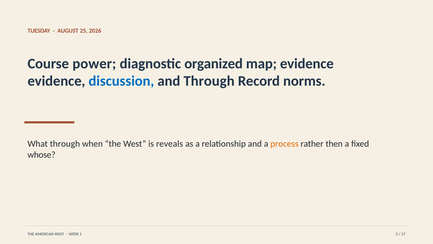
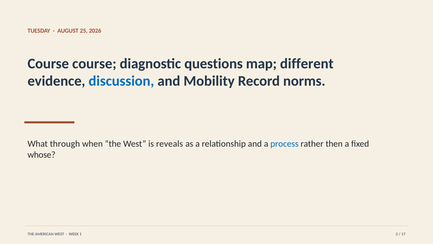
Course power: power -> course (94, 63)
organized: organized -> questions (214, 63)
map evidence: evidence -> different (307, 63)
and Through: Through -> Mobility (209, 81)
process colour: orange -> blue (284, 144)
